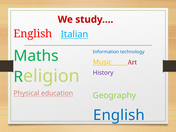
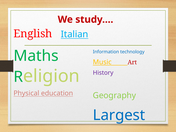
English: English -> Largest (119, 115)
